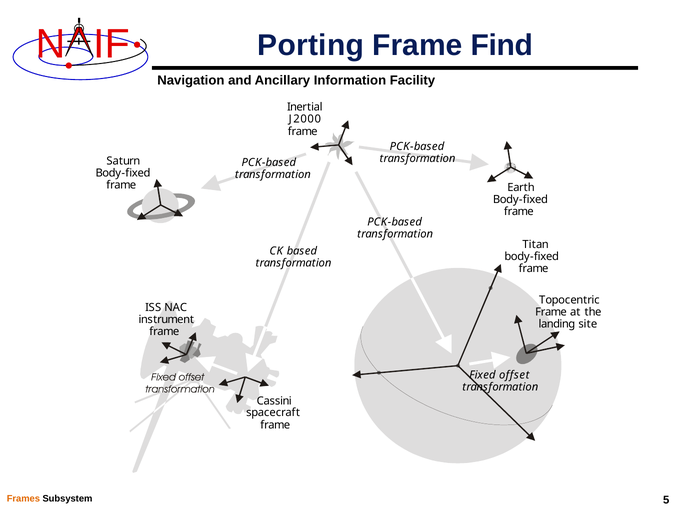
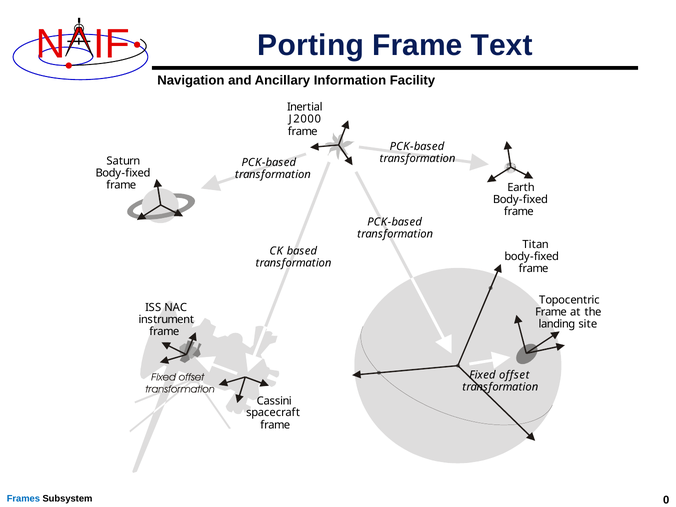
Find: Find -> Text (502, 45)
Frames colour: orange -> blue (23, 499)
5: 5 -> 0 (666, 500)
